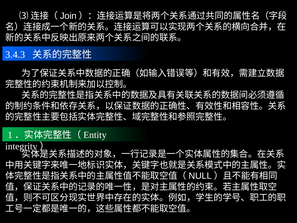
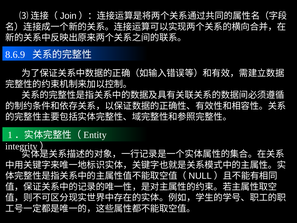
3.4.3: 3.4.3 -> 8.6.9 (15, 55)
